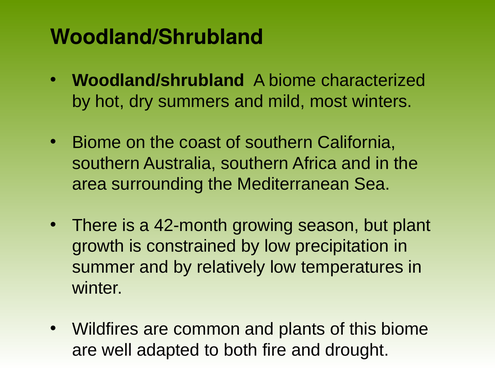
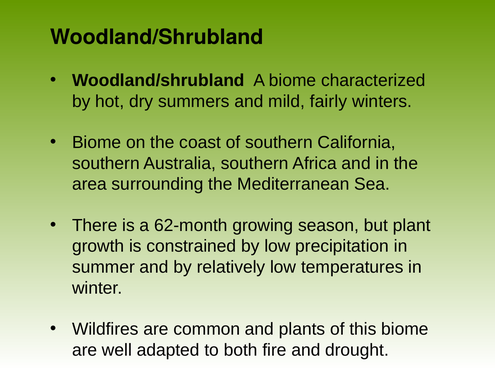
most: most -> fairly (328, 101)
42-month: 42-month -> 62-month (191, 225)
